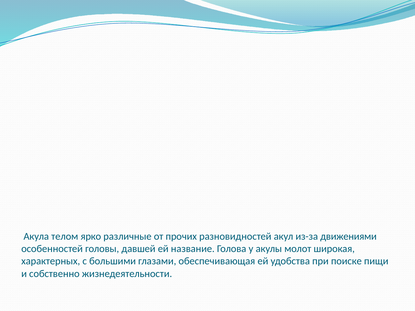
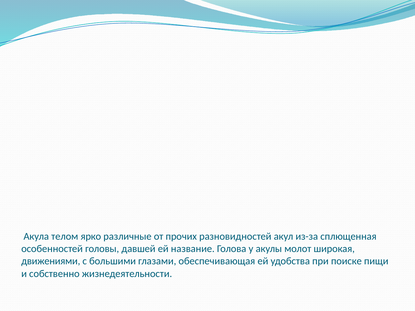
движениями: движениями -> сплющенная (348, 237)
характерных: характерных -> движениями (51, 261)
